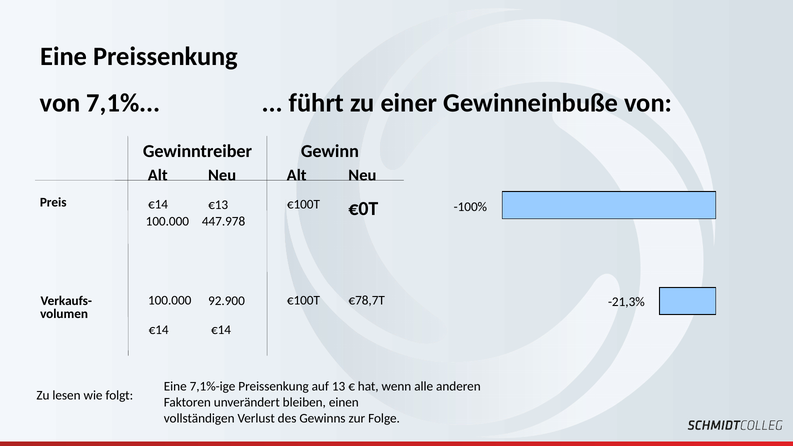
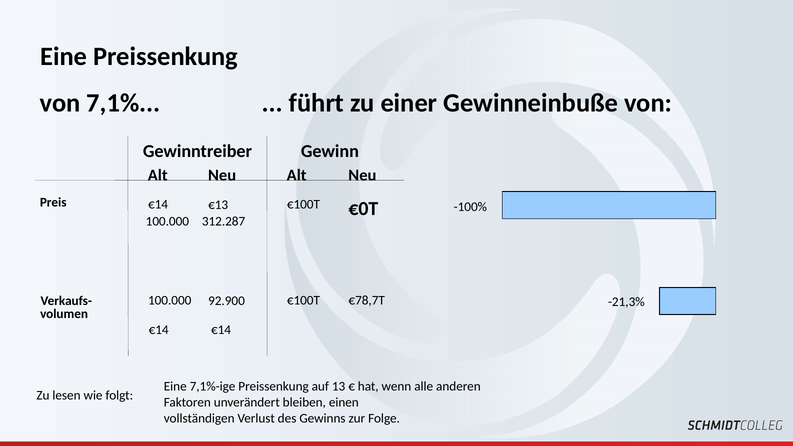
447.978: 447.978 -> 312.287 (224, 221)
